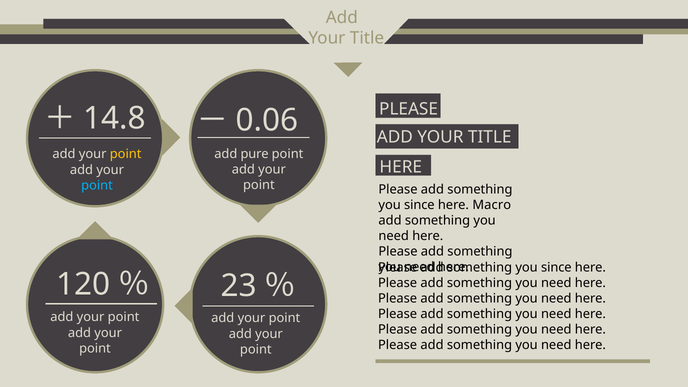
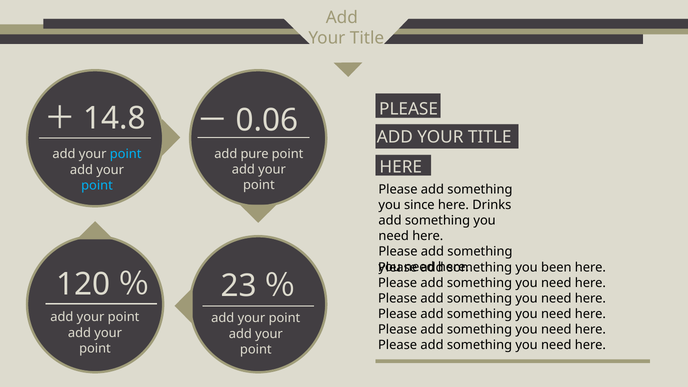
point colour: yellow -> light blue (126, 154)
Macro: Macro -> Drinks (492, 205)
since: since -> been (556, 268)
